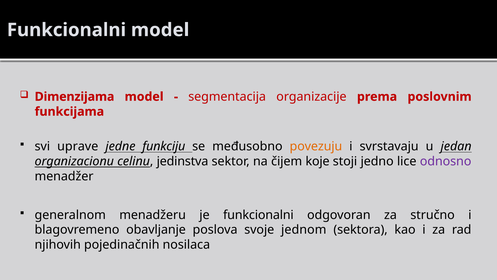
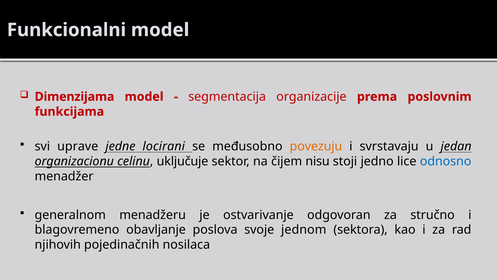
funkciju: funkciju -> locirani (164, 146)
jedinstva: jedinstva -> uključuje (183, 161)
koje: koje -> nisu (318, 161)
odnosno colour: purple -> blue (446, 161)
je funkcionalni: funkcionalni -> ostvarivanje (258, 215)
